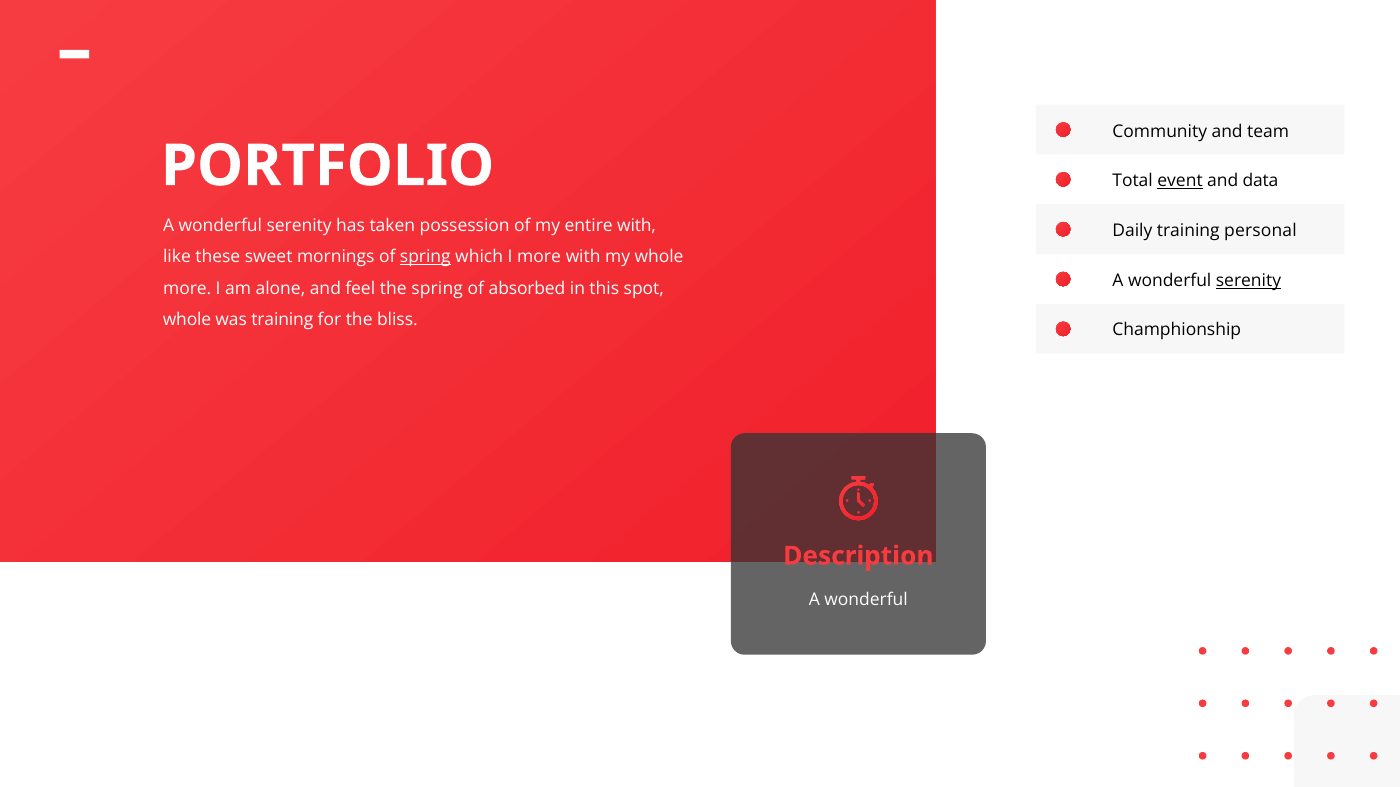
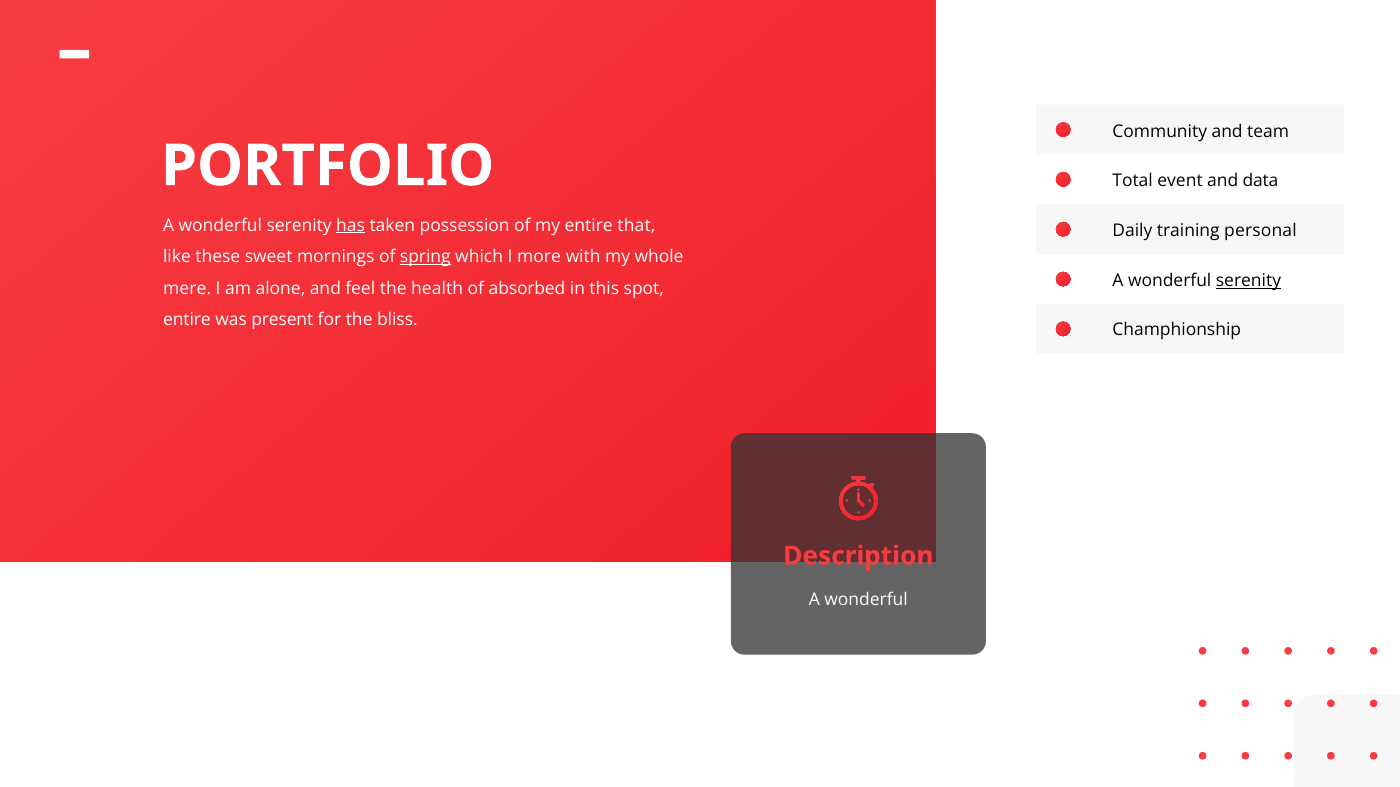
event underline: present -> none (1180, 181)
has underline: none -> present (351, 226)
entire with: with -> that (636, 226)
more: more -> mere (187, 289)
the spring: spring -> health (437, 289)
whole: whole -> entire (187, 320)
was training: training -> present (282, 320)
